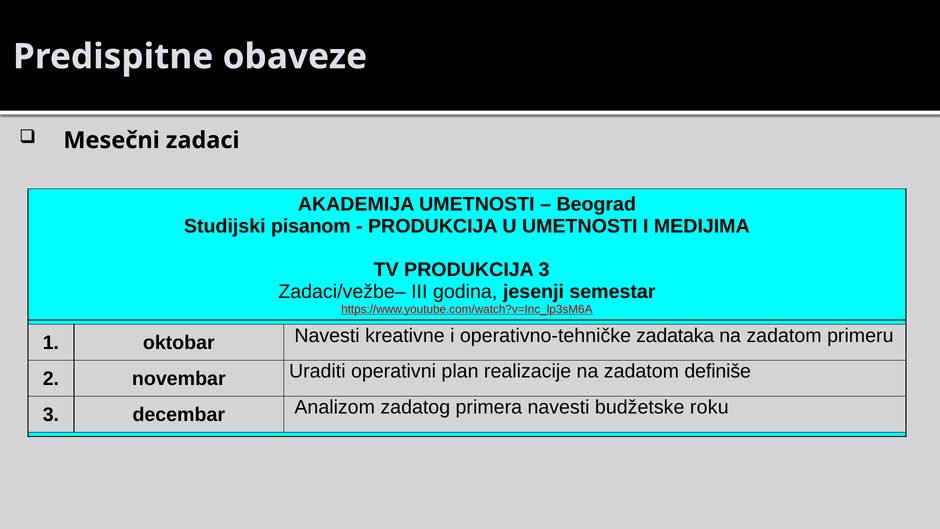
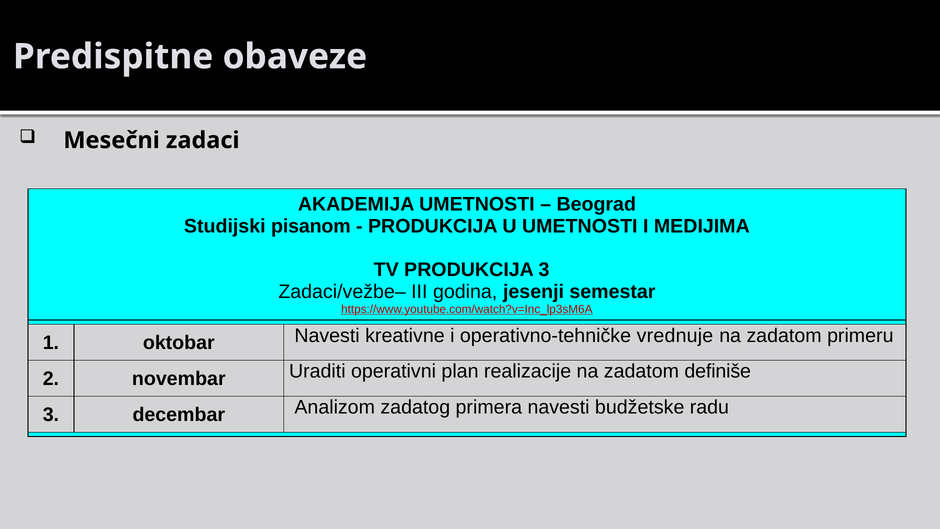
zadataka: zadataka -> vrednuje (675, 335)
roku: roku -> radu (709, 407)
